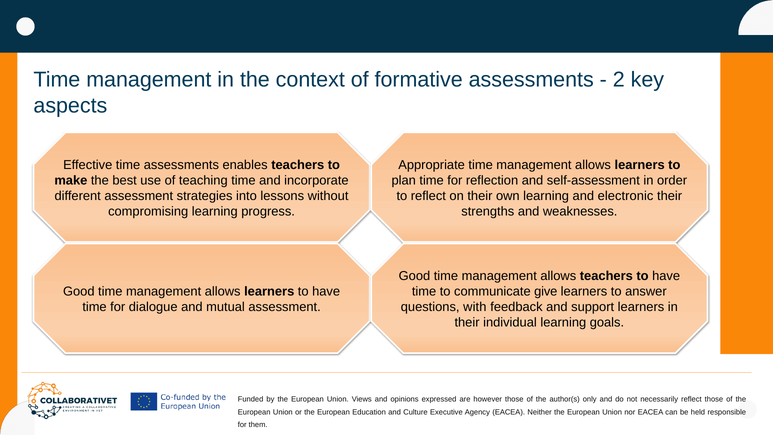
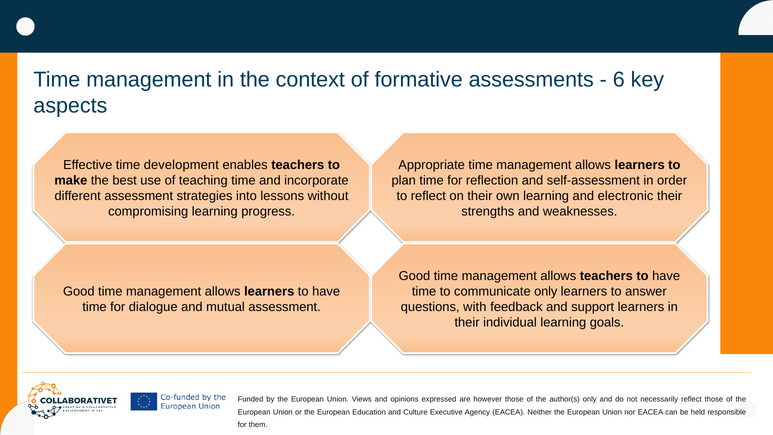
2: 2 -> 6 (619, 80)
time assessments: assessments -> development (181, 165)
communicate give: give -> only (546, 291)
